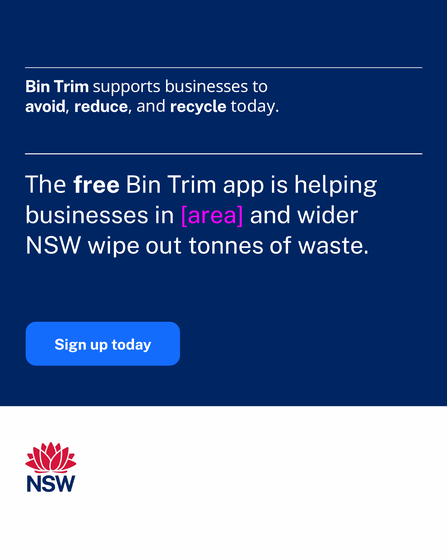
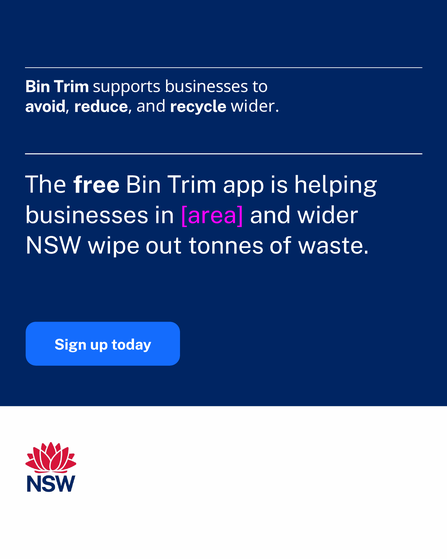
today: today -> wider (255, 106)
